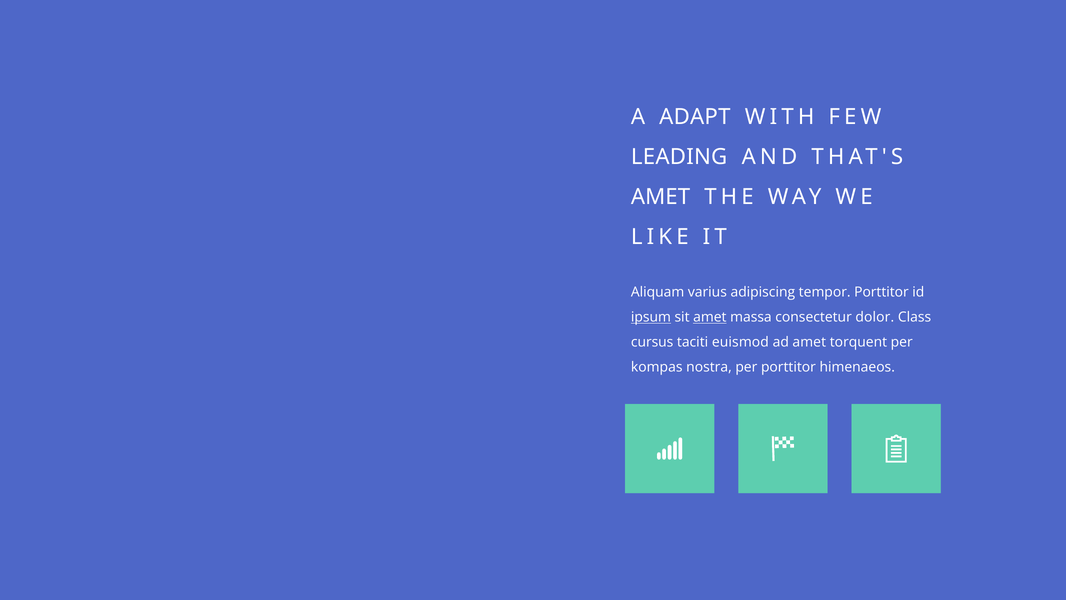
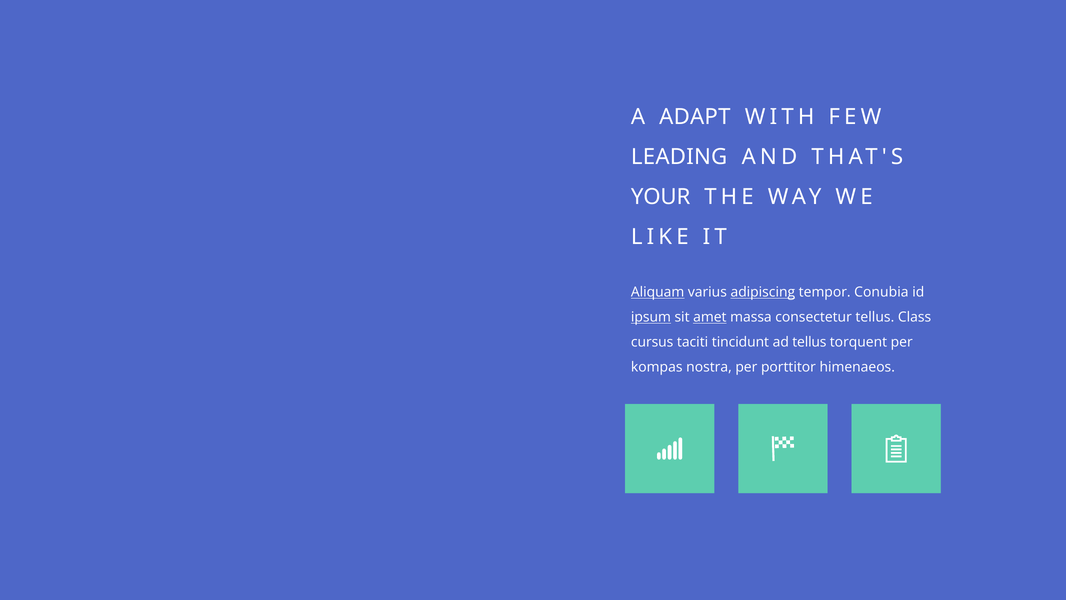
AMET: AMET -> YOUR (661, 197)
Aliquam underline: none -> present (658, 292)
adipiscing underline: none -> present (763, 292)
tempor Porttitor: Porttitor -> Conubia (881, 292)
consectetur dolor: dolor -> tellus (875, 317)
euismod: euismod -> tincidunt (740, 342)
ad amet: amet -> tellus (809, 342)
